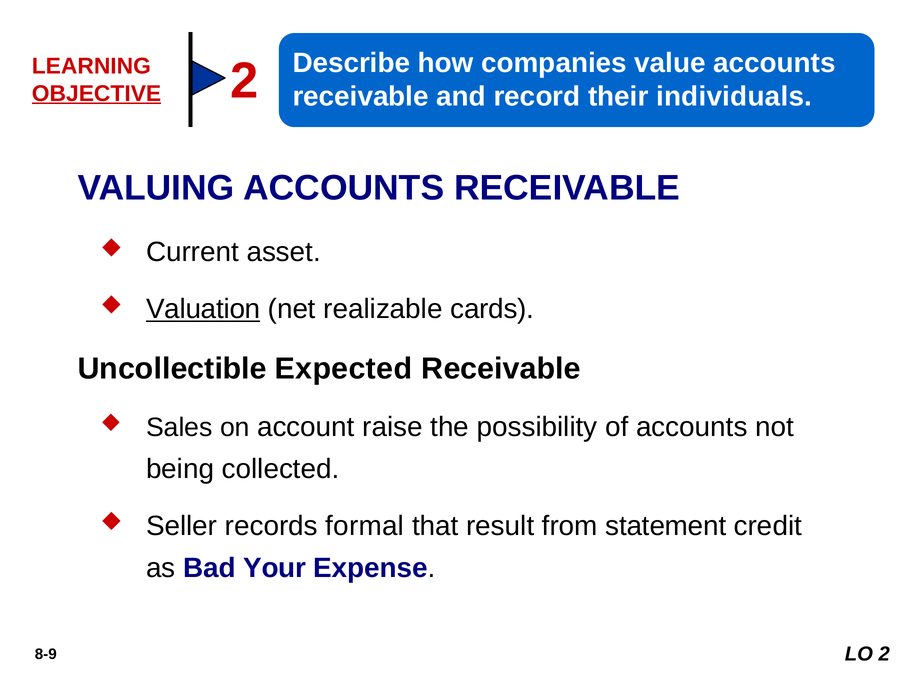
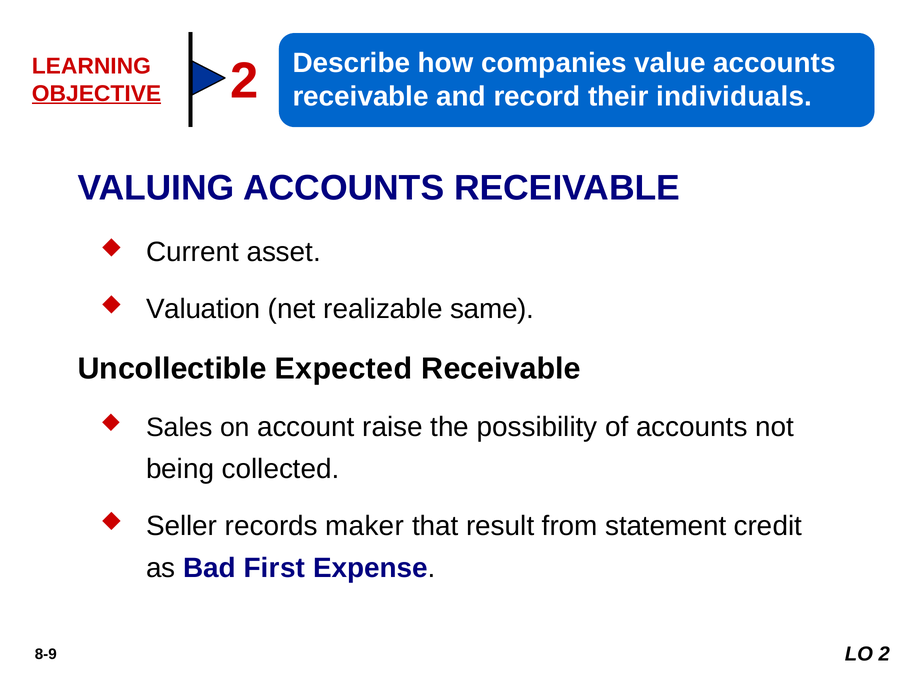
Valuation underline: present -> none (203, 309)
cards: cards -> same (492, 309)
formal: formal -> maker (365, 526)
Your: Your -> First (274, 568)
